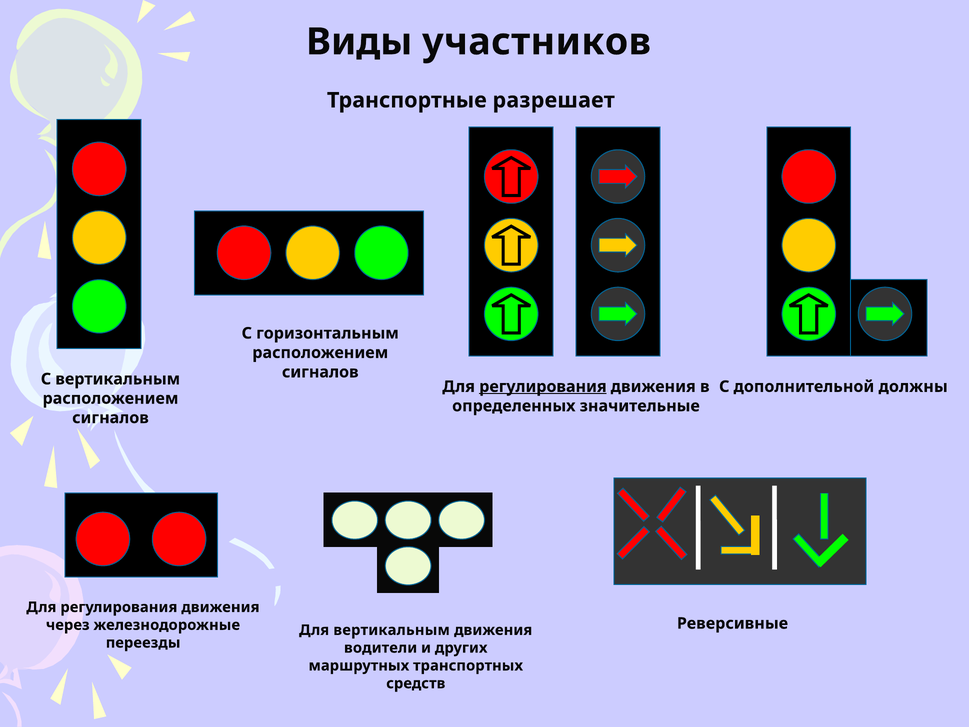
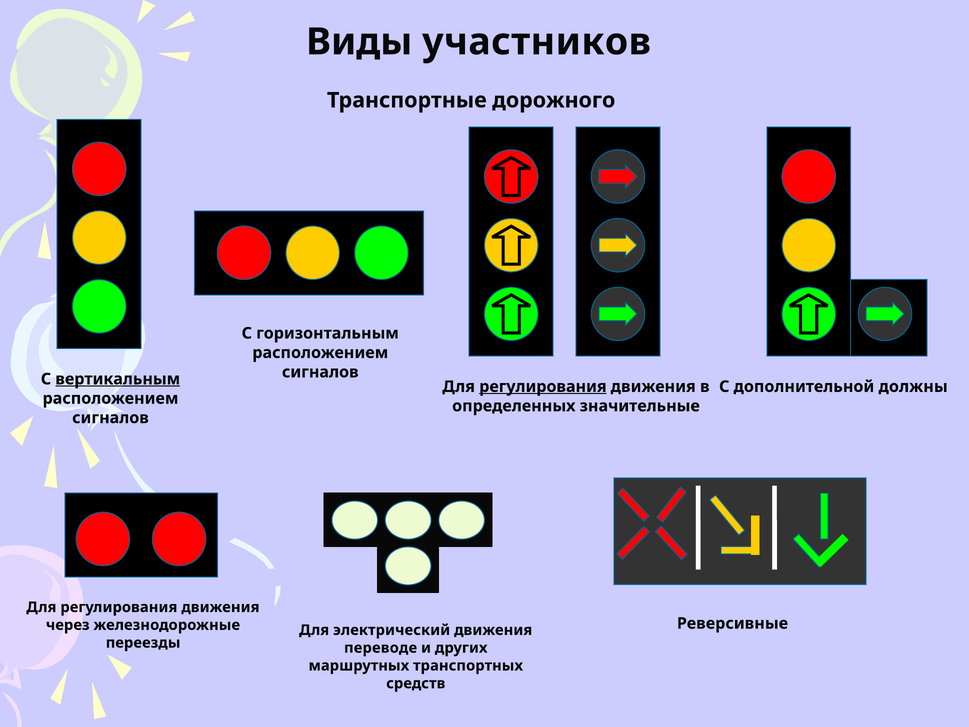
разрешает: разрешает -> дорожного (554, 100)
вертикальным underline: none -> present (118, 379)
Для вертикальным: вертикальным -> электрический (392, 630)
водители: водители -> переводе (381, 648)
